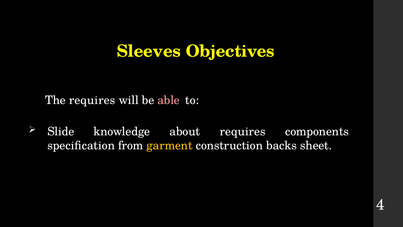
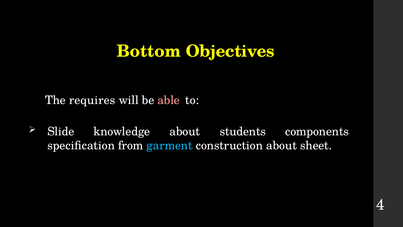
Sleeves: Sleeves -> Bottom (149, 51)
about requires: requires -> students (243, 131)
garment colour: yellow -> light blue (170, 145)
construction backs: backs -> about (282, 145)
